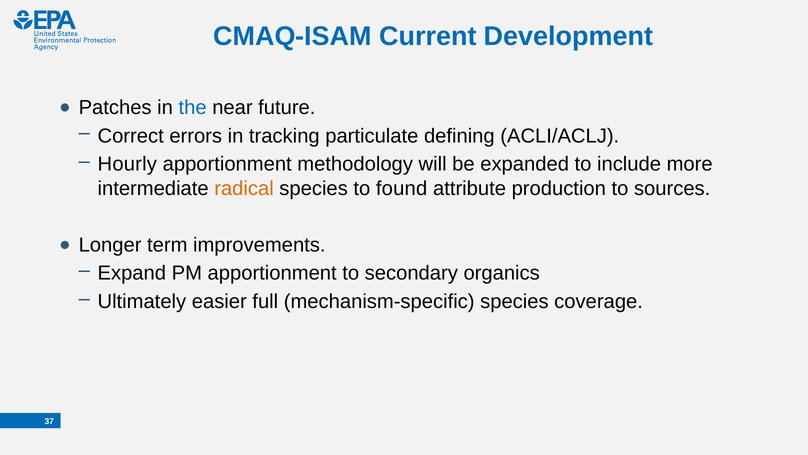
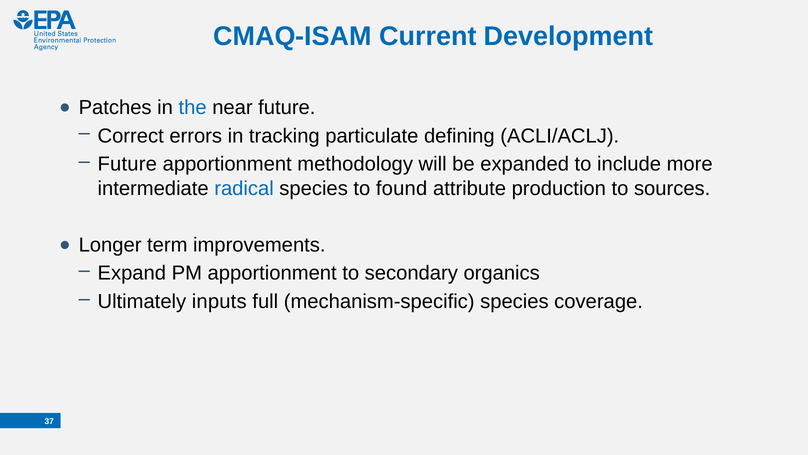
Hourly: Hourly -> Future (127, 164)
radical colour: orange -> blue (244, 188)
easier: easier -> inputs (219, 301)
